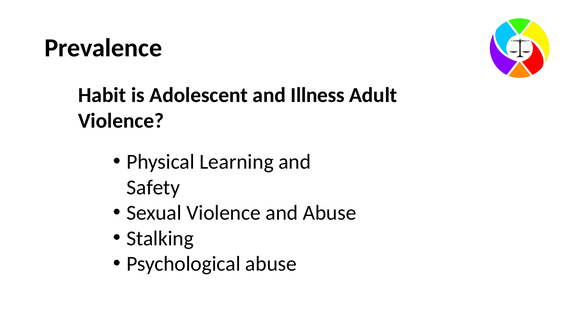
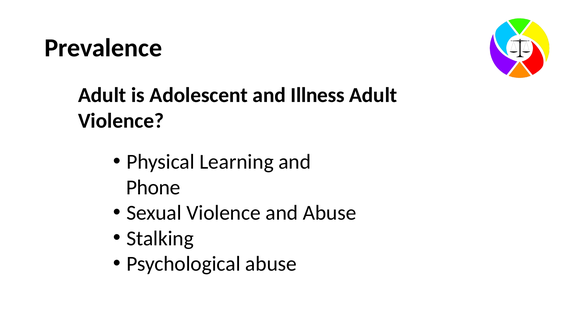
Habit: Habit -> Adult (102, 95)
Safety: Safety -> Phone (153, 187)
